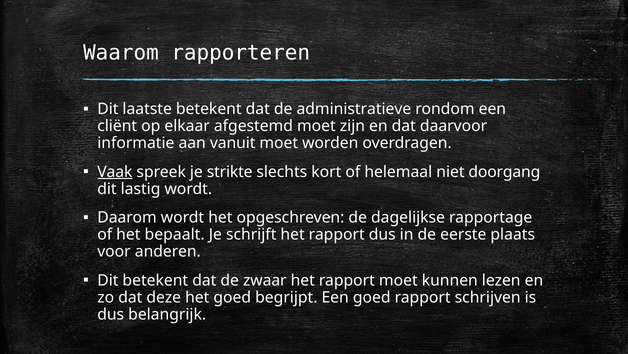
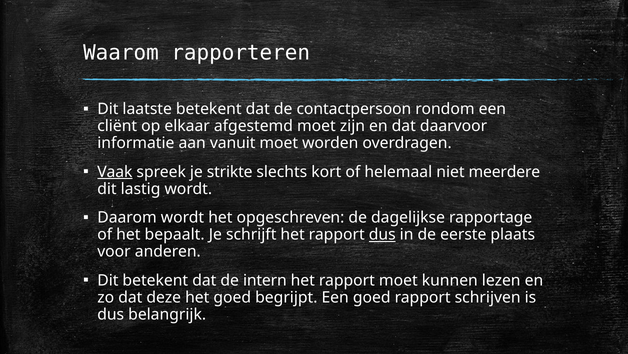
administratieve: administratieve -> contactpersoon (354, 109)
doorgang: doorgang -> meerdere (504, 172)
dus underline: none -> present (382, 234)
zwaar: zwaar -> intern (265, 280)
